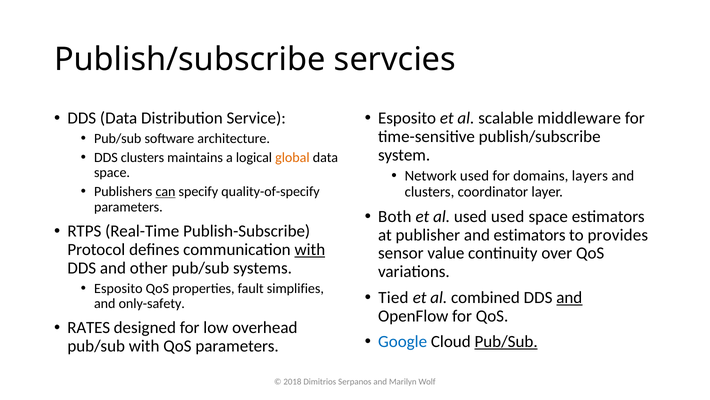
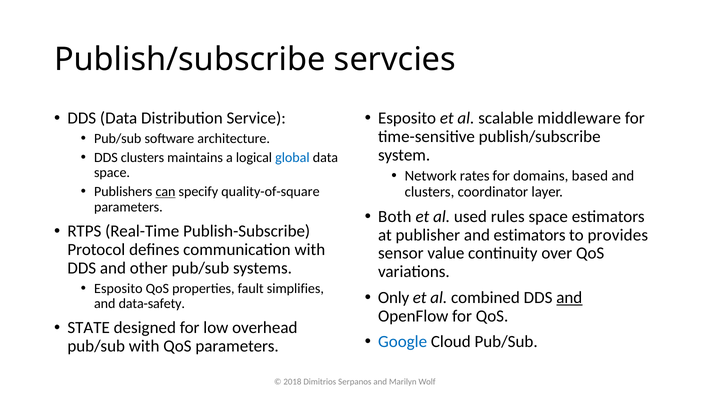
global colour: orange -> blue (292, 157)
Network used: used -> rates (475, 176)
layers: layers -> based (590, 176)
quality-of-specify: quality-of-specify -> quality-of-square (270, 191)
used used: used -> rules (508, 216)
with underline: present -> none (310, 249)
Tied: Tied -> Only (394, 297)
only-safety: only-safety -> data-safety (152, 303)
RATES: RATES -> STATE (89, 327)
Pub/Sub underline: present -> none (506, 341)
